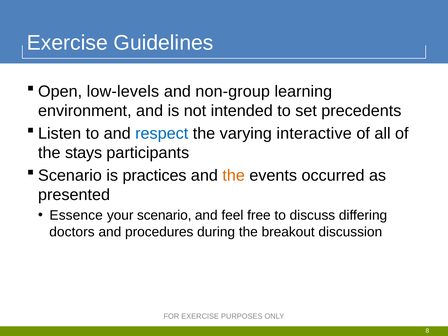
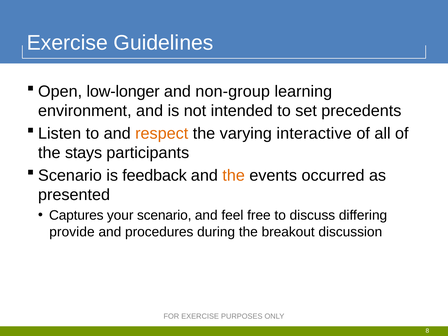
low-levels: low-levels -> low-longer (123, 91)
respect colour: blue -> orange (162, 134)
practices: practices -> feedback (155, 176)
Essence: Essence -> Captures (76, 215)
doctors: doctors -> provide (72, 232)
